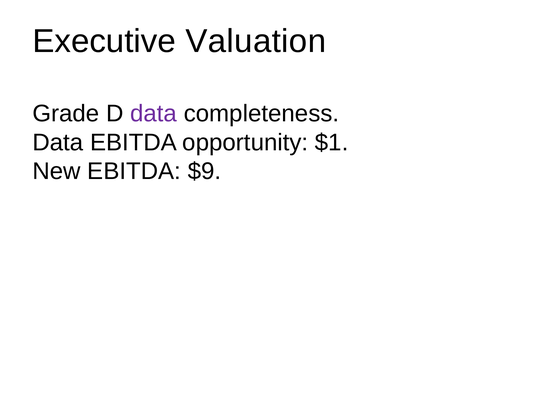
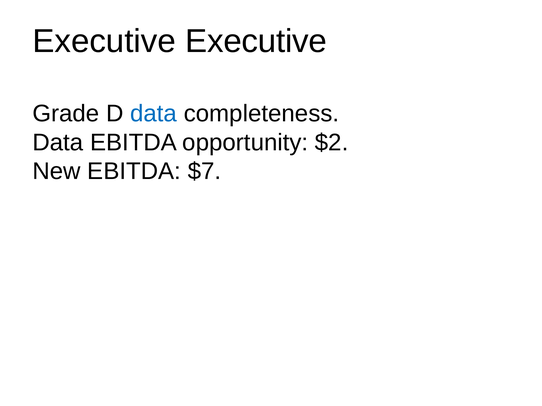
Executive Valuation: Valuation -> Executive (256, 41)
data colour: purple -> blue (154, 114)
$1: $1 -> $2 (332, 143)
$9: $9 -> $7 (204, 171)
